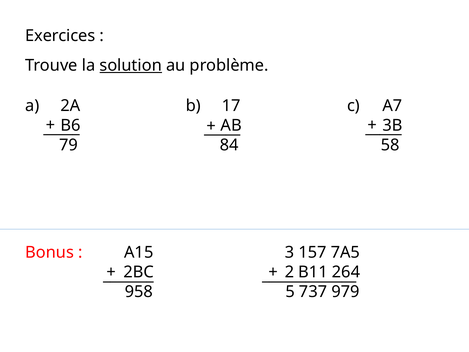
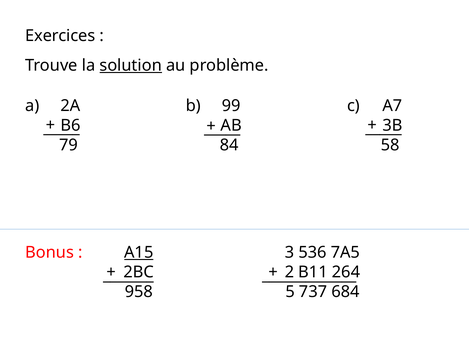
17: 17 -> 99 (231, 106)
A15 underline: none -> present (139, 252)
157: 157 -> 536 (312, 252)
979: 979 -> 684 (345, 292)
